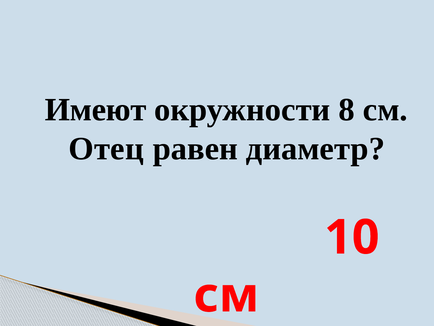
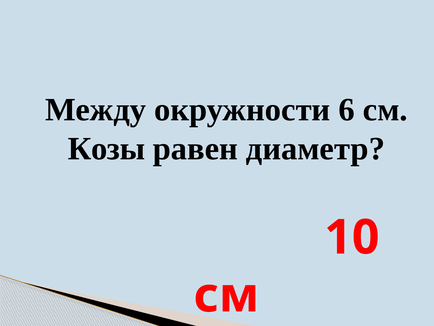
Имеют: Имеют -> Между (96, 110)
8: 8 -> 6 (347, 110)
Отец: Отец -> Козы (106, 149)
